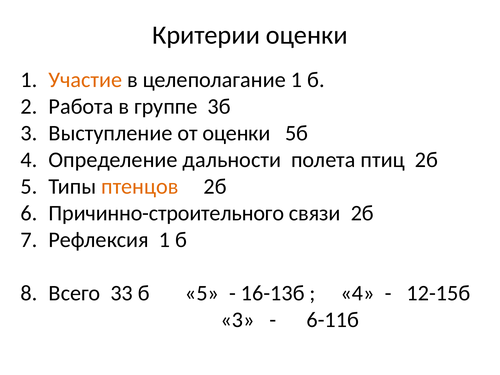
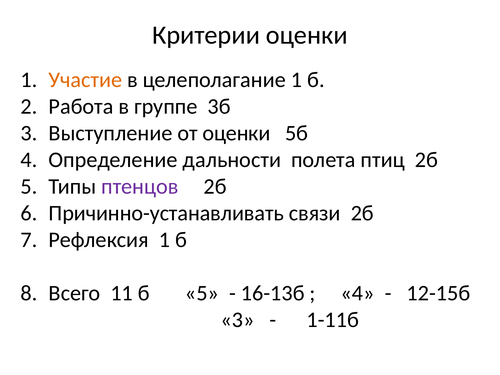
птенцов colour: orange -> purple (140, 187)
Причинно-строительного: Причинно-строительного -> Причинно-устанавливать (166, 213)
33: 33 -> 11 (122, 293)
6-11б: 6-11б -> 1-11б (333, 320)
